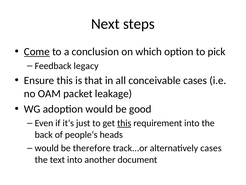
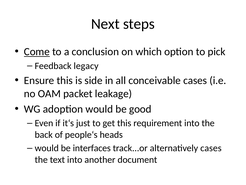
that: that -> side (94, 80)
this underline: present -> none (124, 123)
therefore: therefore -> interfaces (92, 148)
